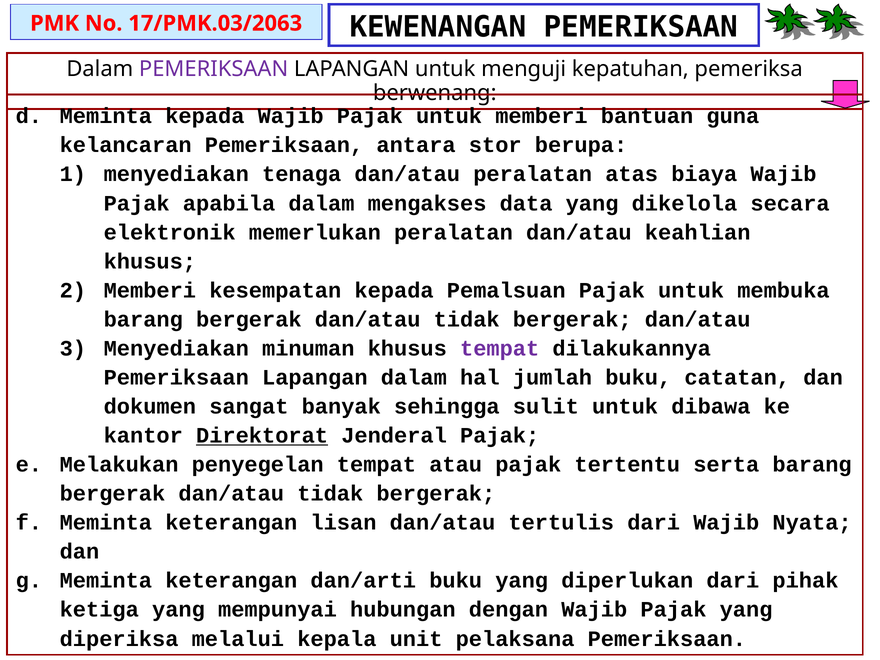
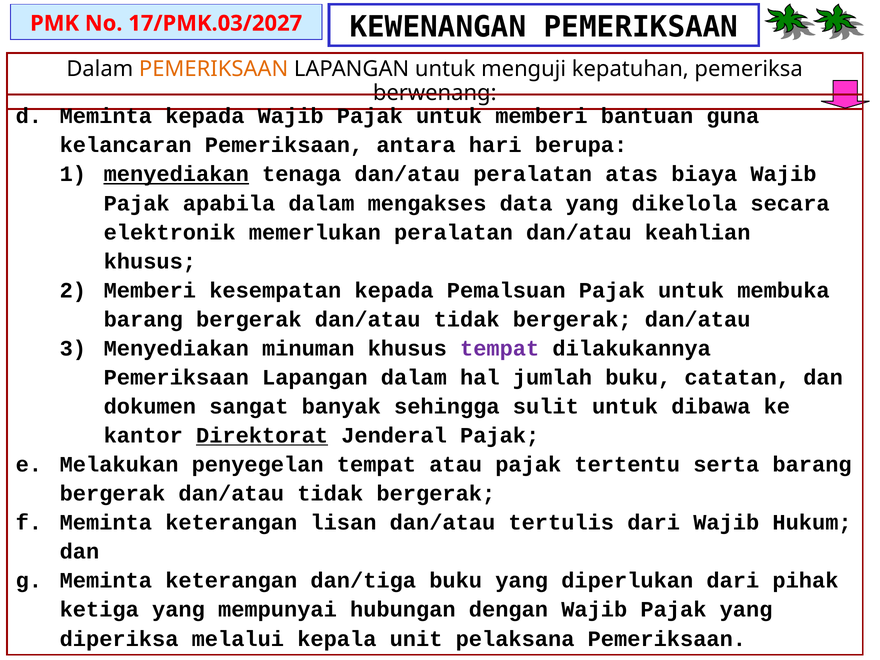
17/PMK.03/2063: 17/PMK.03/2063 -> 17/PMK.03/2027 (215, 23)
PEMERIKSAAN colour: purple -> orange (214, 69)
stor: stor -> hari (495, 145)
menyediakan underline: none -> present (176, 174)
Nyata: Nyata -> Hukum (812, 523)
dan/arti: dan/arti -> dan/tiga (363, 581)
